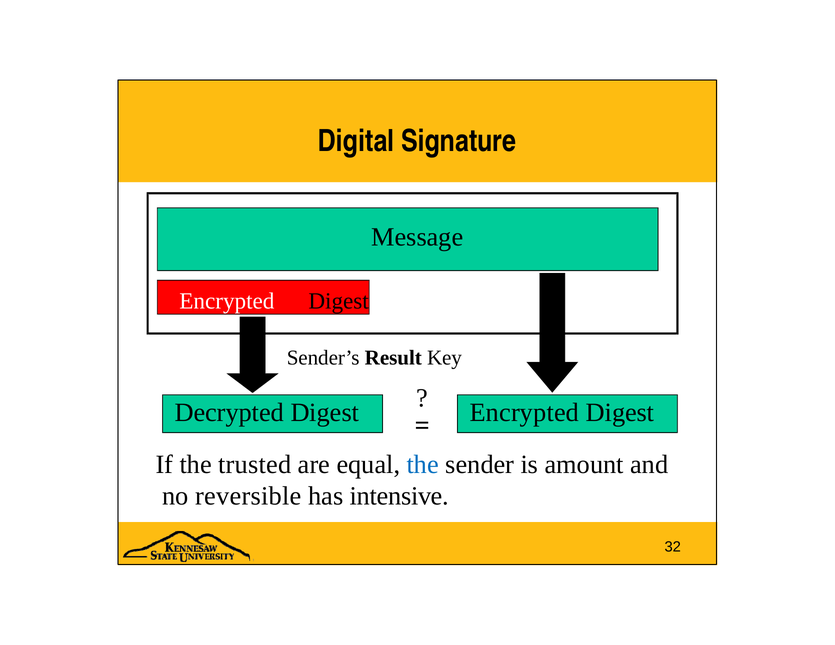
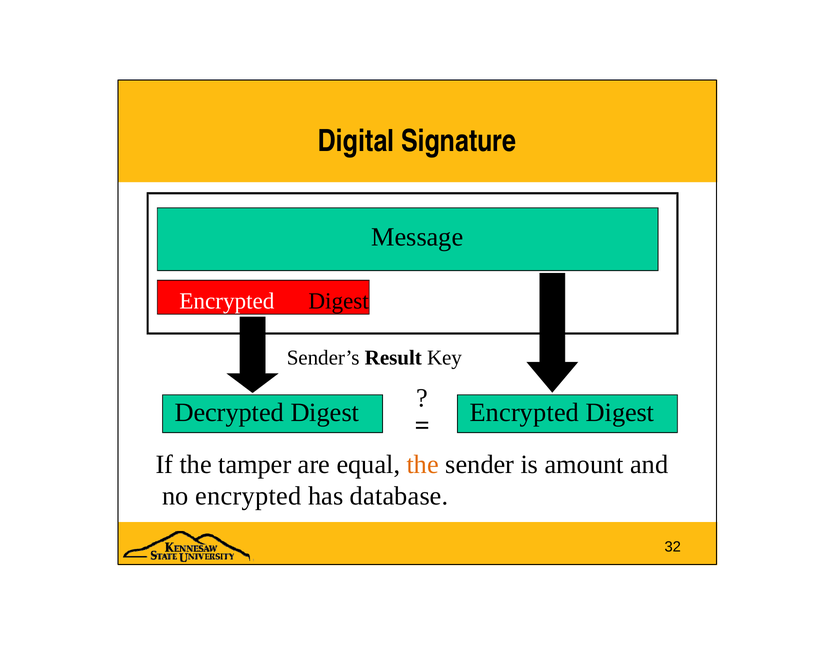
trusted: trusted -> tamper (255, 465)
the colour: blue -> orange (423, 465)
no reversible: reversible -> encrypted (248, 496)
intensive: intensive -> database (399, 496)
